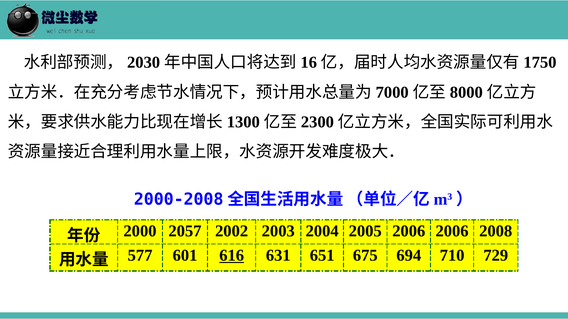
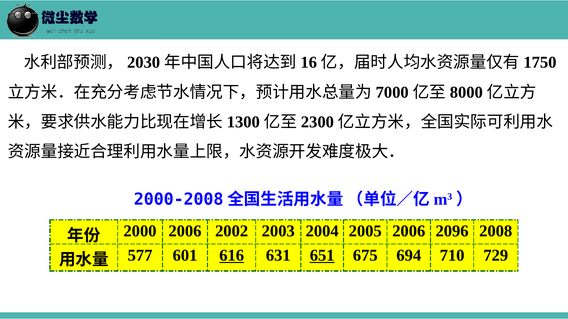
2000 2057: 2057 -> 2006 (185, 232)
2006 2006: 2006 -> 2096 (452, 232)
651 underline: none -> present (322, 256)
